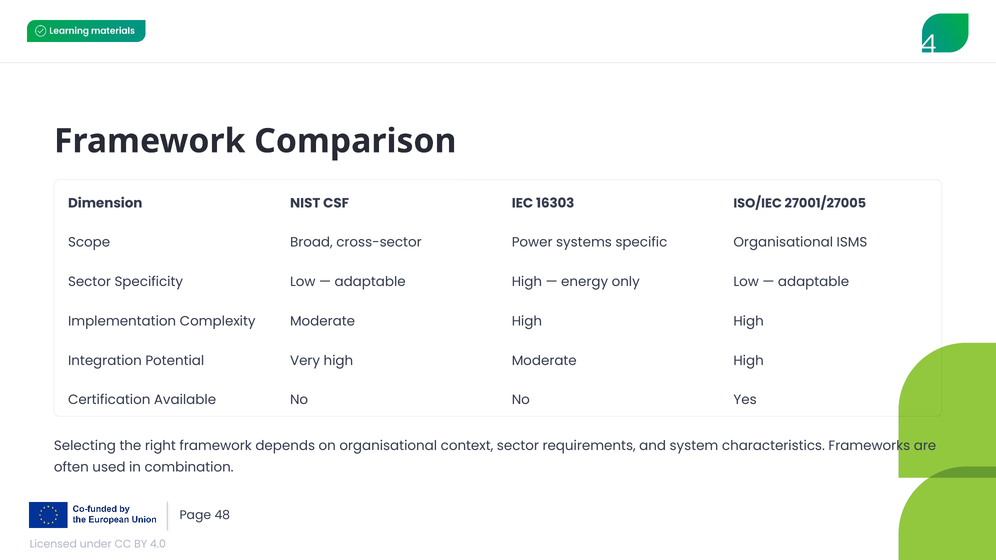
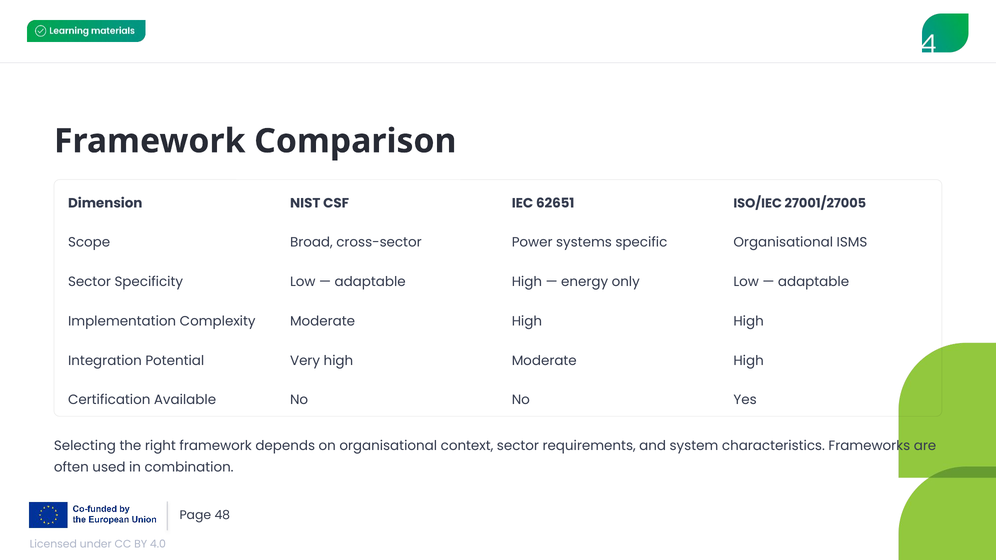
16303: 16303 -> 62651 (555, 203)
